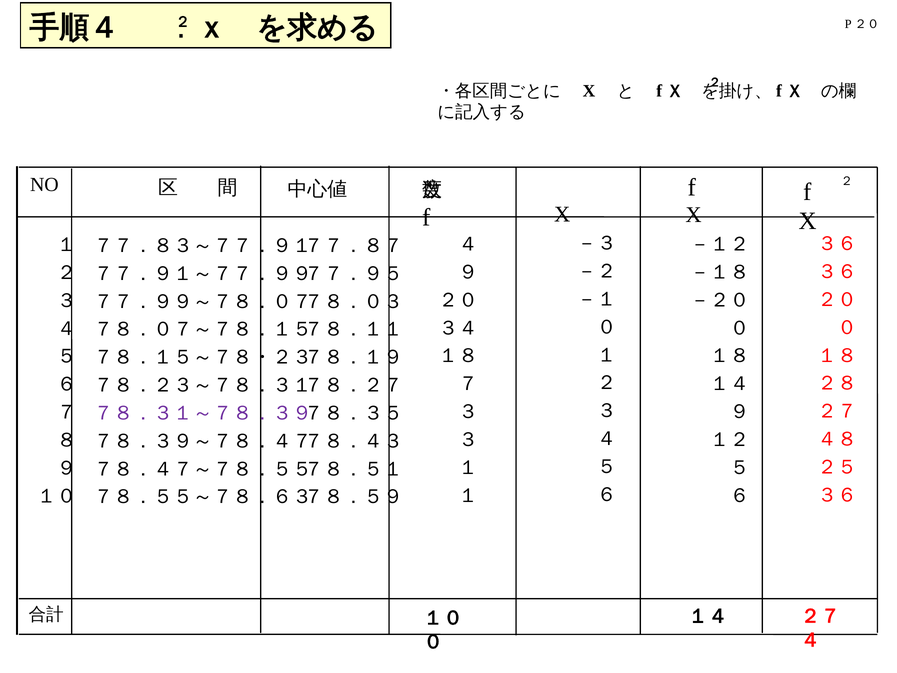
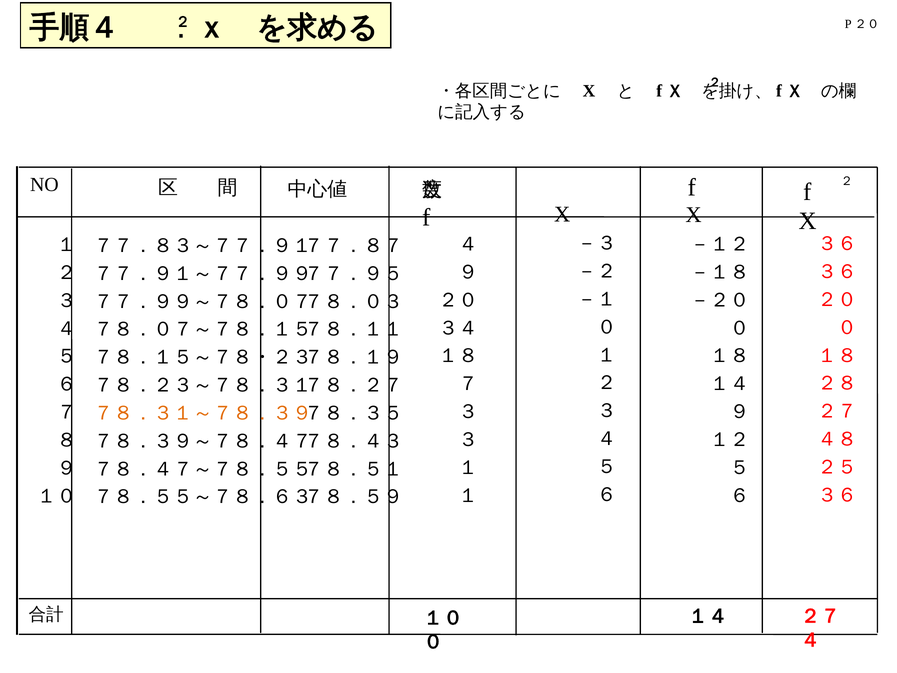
７８．３１～７８．３９ colour: purple -> orange (203, 413)
